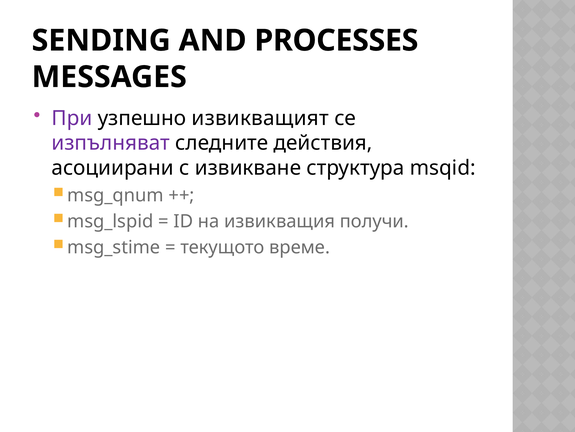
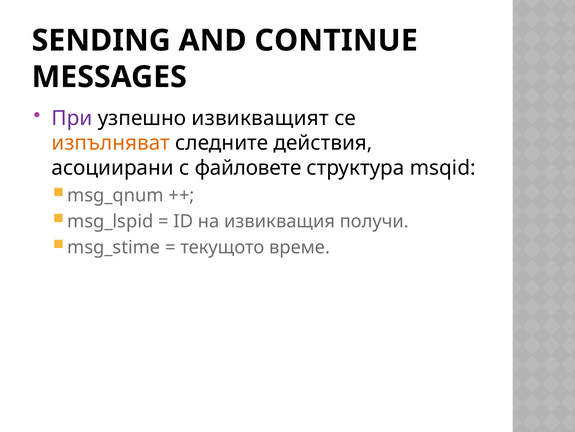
PROCESSES: PROCESSES -> CONTINUE (336, 40)
изпълняват colour: purple -> orange (111, 143)
извикване: извикване -> файловете (248, 168)
